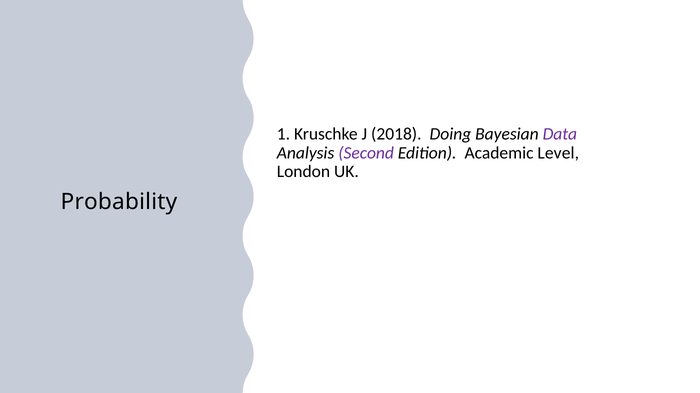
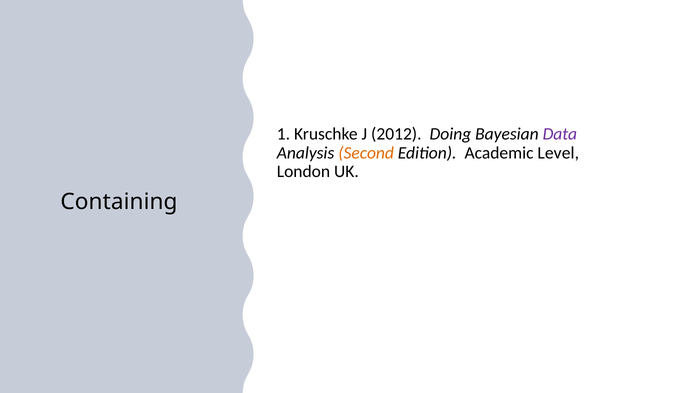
2018: 2018 -> 2012 (396, 134)
Second colour: purple -> orange (366, 153)
Probability: Probability -> Containing (119, 202)
